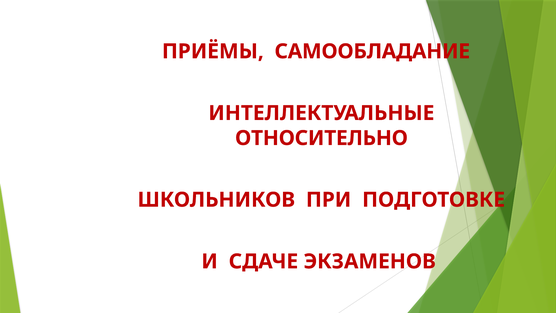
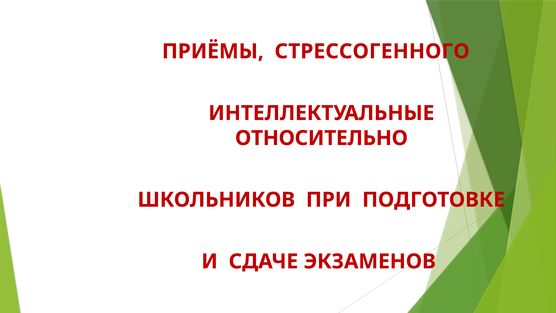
САМООБЛАДАНИЕ: САМООБЛАДАНИЕ -> СТРЕССОГЕННОГО (372, 51)
